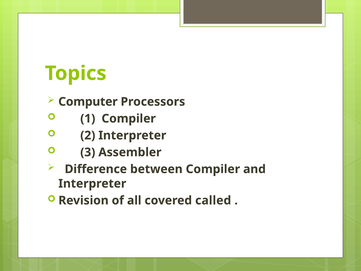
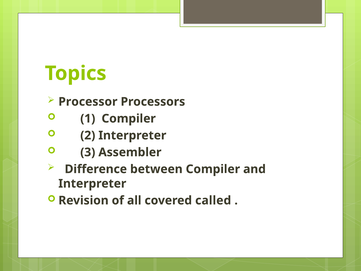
Computer: Computer -> Processor (88, 102)
